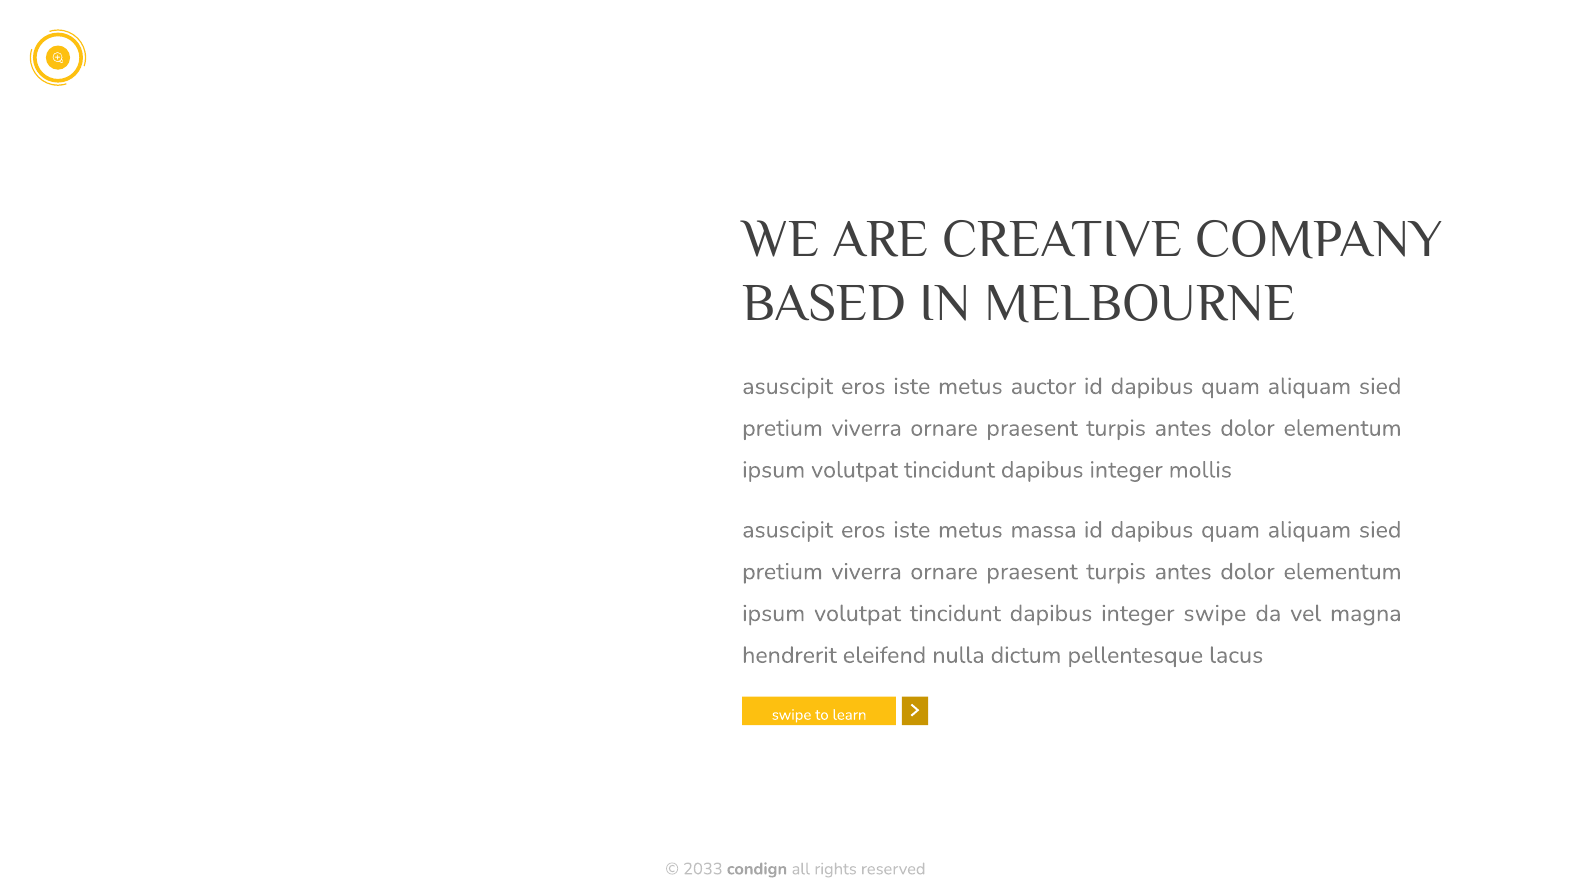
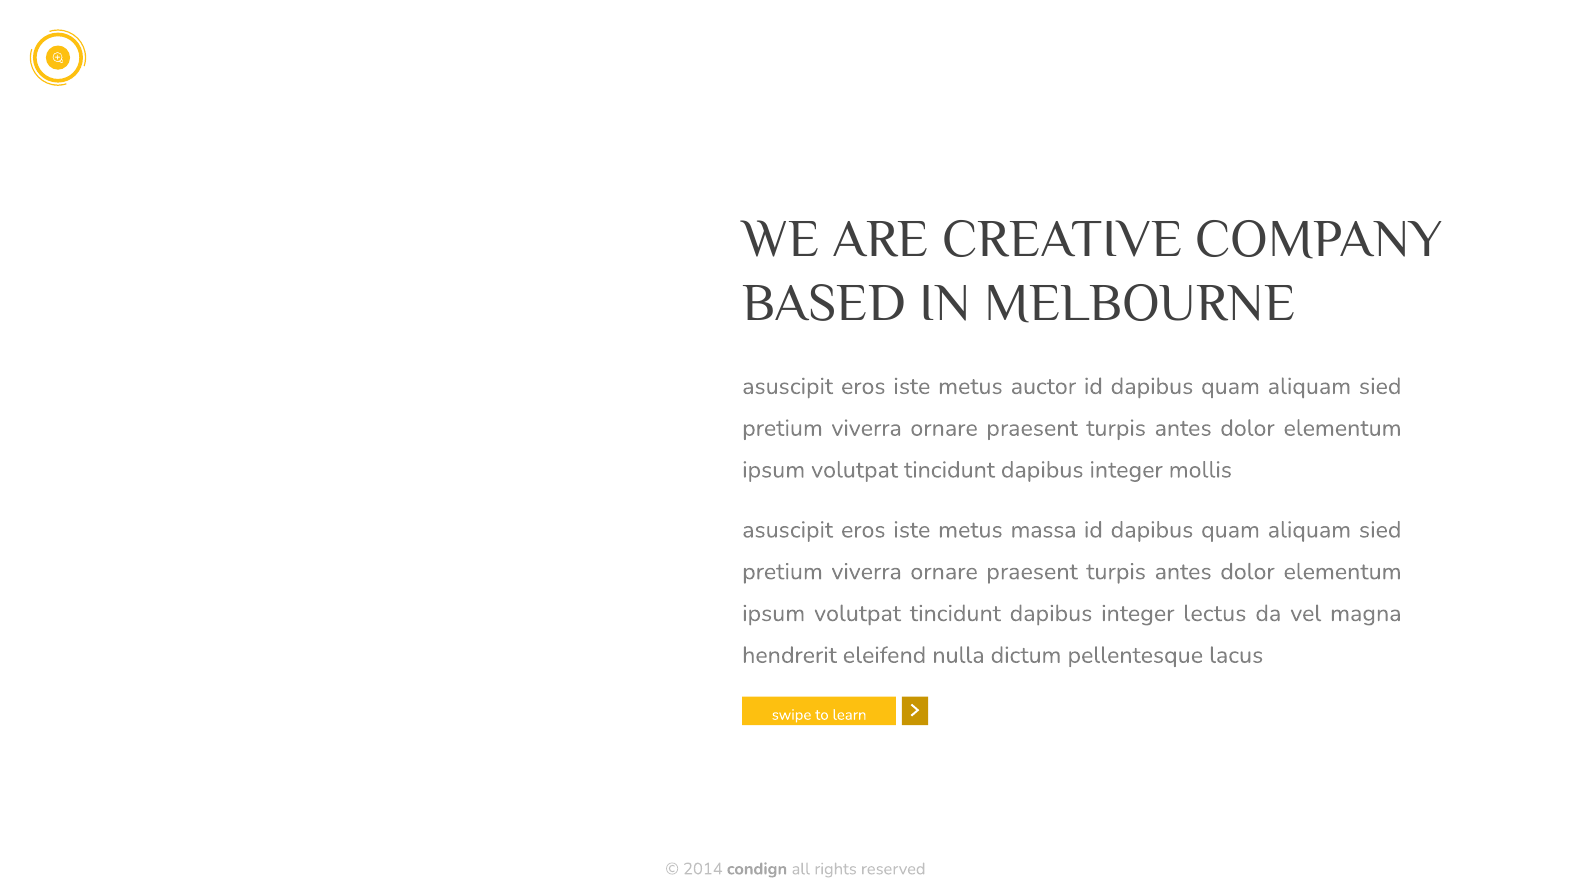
integer swipe: swipe -> lectus (1215, 613)
2033: 2033 -> 2014 (703, 869)
